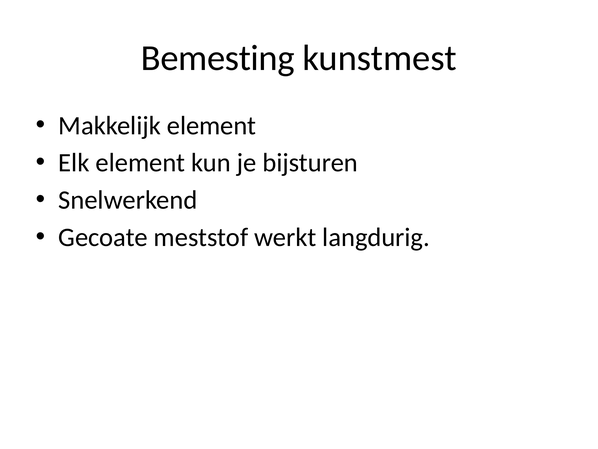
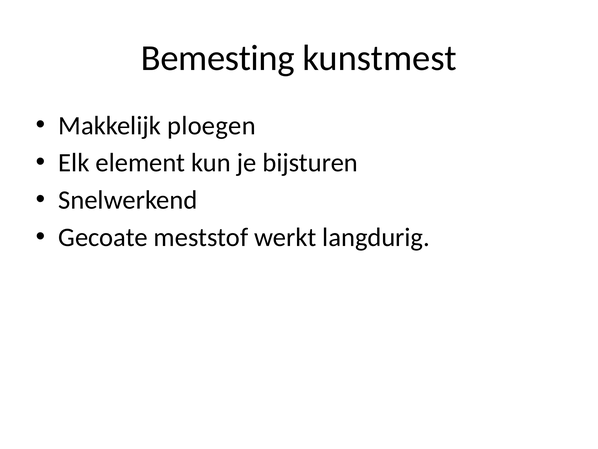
Makkelijk element: element -> ploegen (211, 125)
